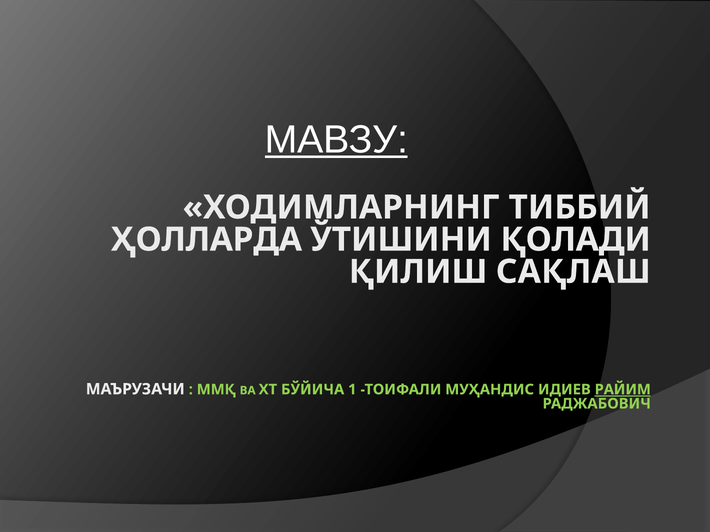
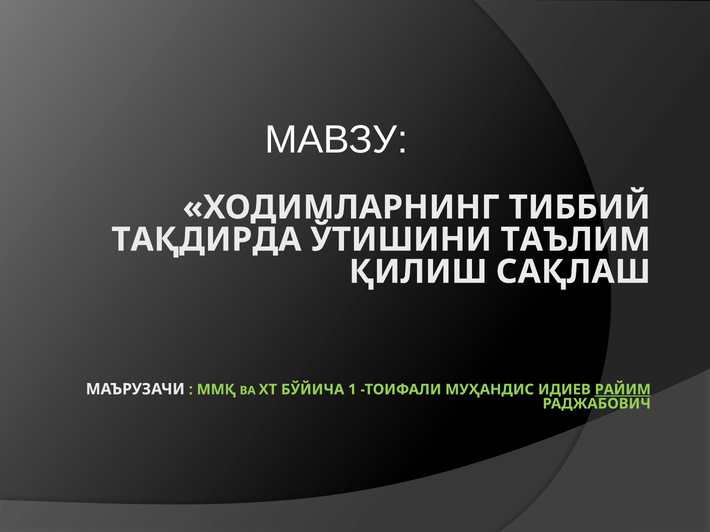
МАВЗУ underline: present -> none (336, 140)
ҲОЛЛАРДА: ҲОЛЛАРДА -> ТАҚДИРДА (206, 240)
ҚОЛАДИ: ҚОЛАДИ -> ТАЪЛИМ (576, 240)
